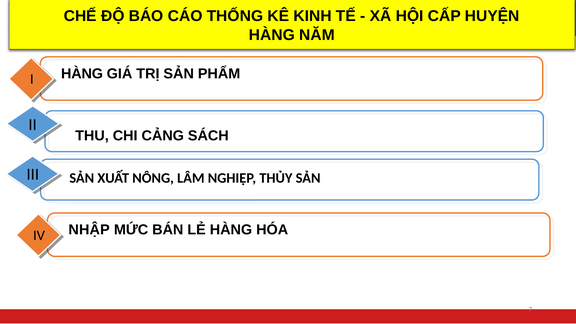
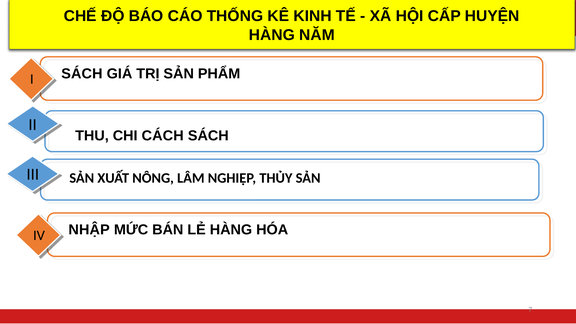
HÀNG: HÀNG -> SÁCH (82, 74)
CẢNG: CẢNG -> CÁCH (163, 136)
